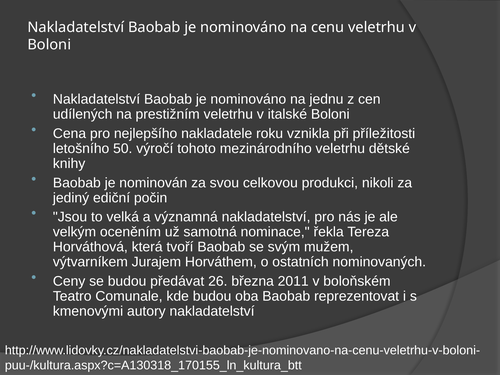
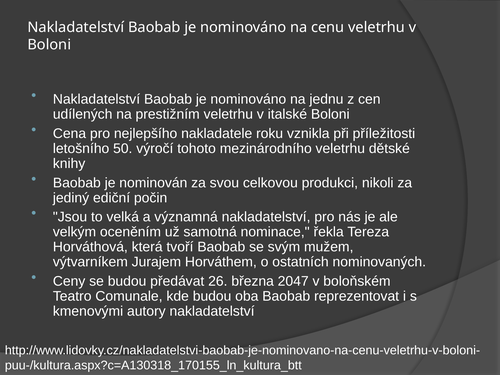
2011: 2011 -> 2047 (293, 281)
